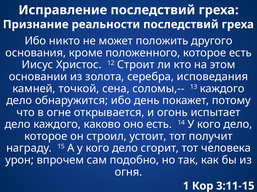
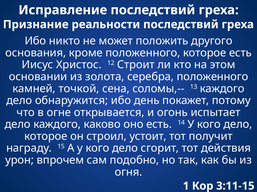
серебра исповедания: исповедания -> положенного (212, 77)
человека: человека -> действия (226, 149)
